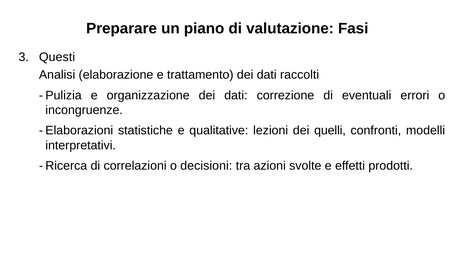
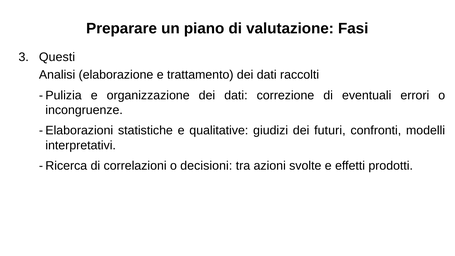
lezioni: lezioni -> giudizi (271, 131)
quelli: quelli -> futuri (330, 131)
